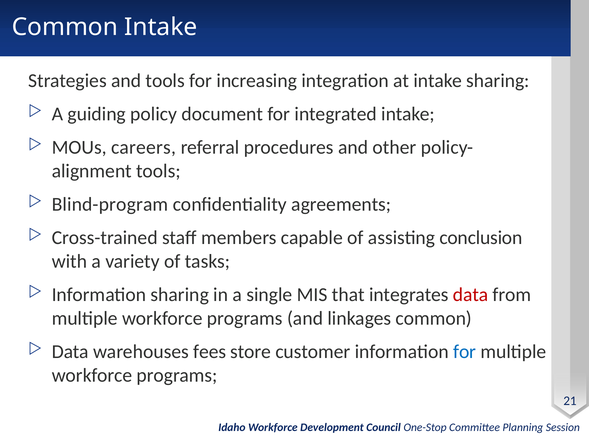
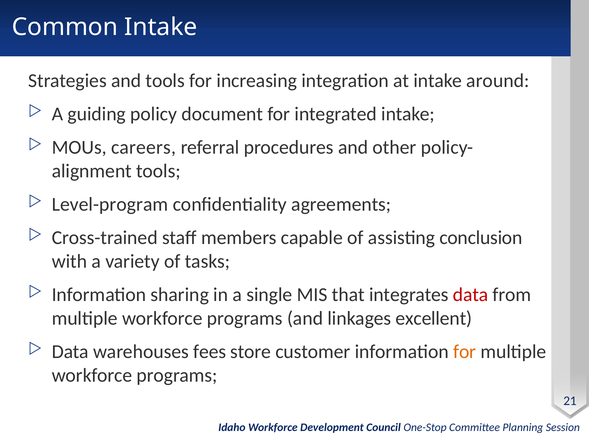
intake sharing: sharing -> around (498, 81)
Blind-program: Blind-program -> Level-program (110, 204)
linkages common: common -> excellent (434, 318)
for colour: blue -> orange (465, 352)
